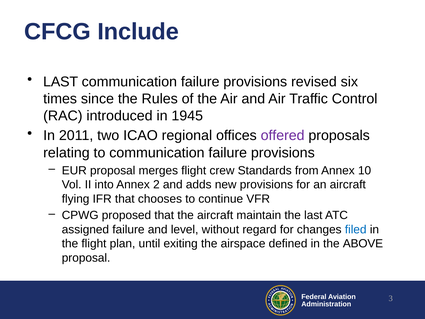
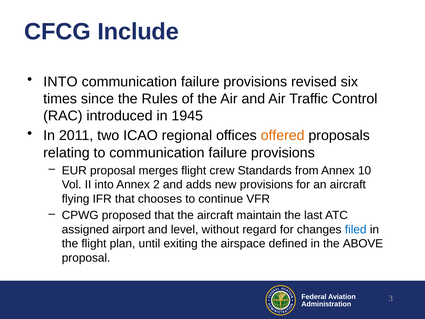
LAST: LAST -> INTO (60, 82)
offered colour: purple -> orange (283, 136)
assigned failure: failure -> airport (129, 229)
